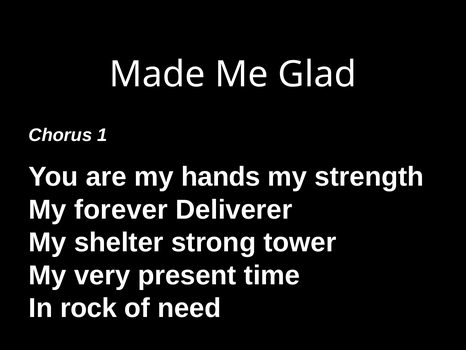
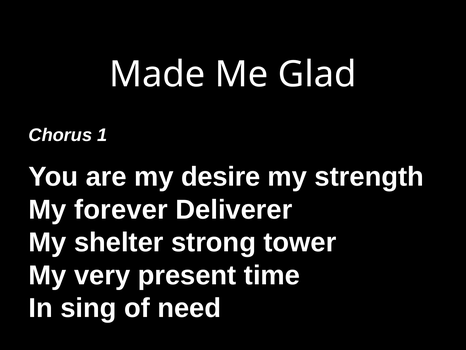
hands: hands -> desire (221, 177)
rock: rock -> sing (88, 308)
